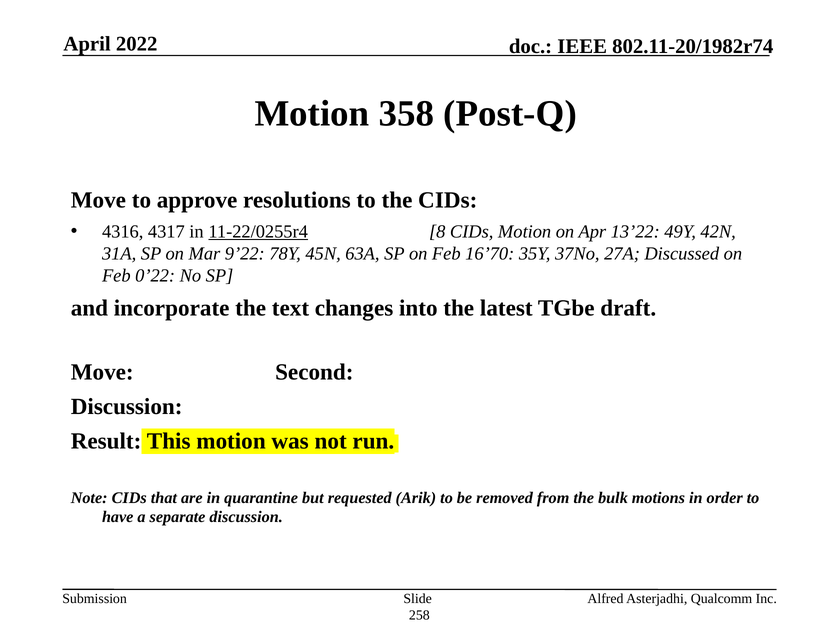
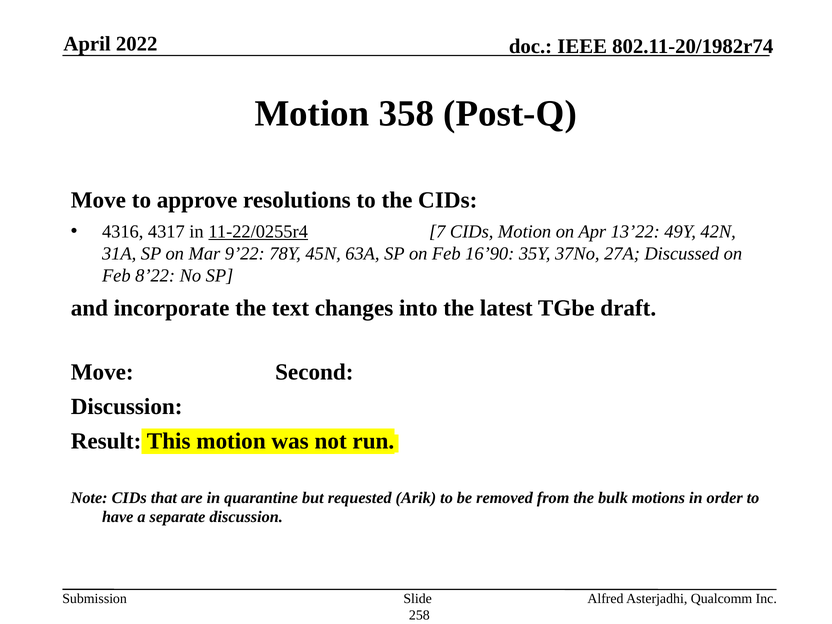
8: 8 -> 7 (437, 232)
16’70: 16’70 -> 16’90 (490, 254)
0’22: 0’22 -> 8’22 (155, 276)
